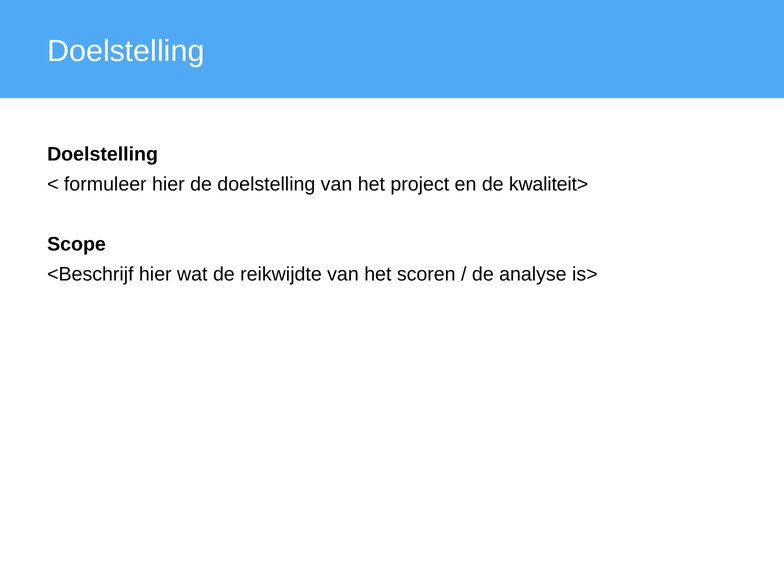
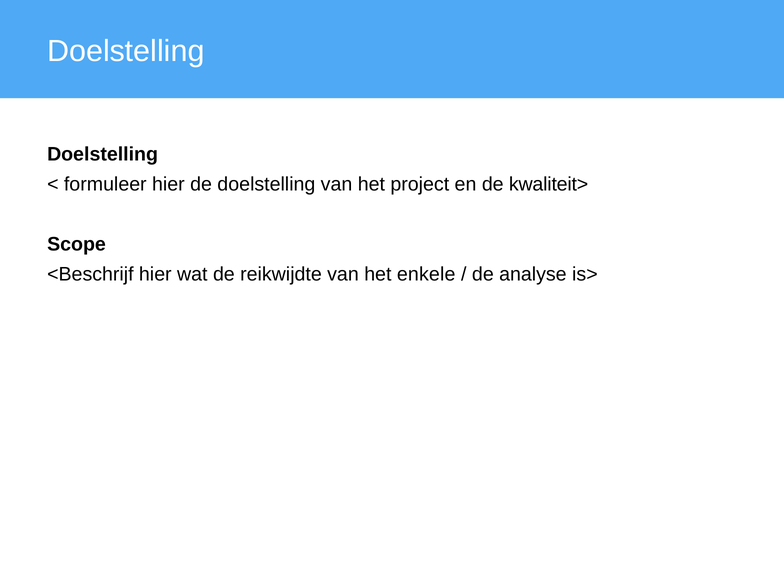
scoren: scoren -> enkele (426, 275)
